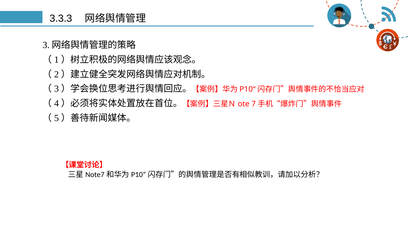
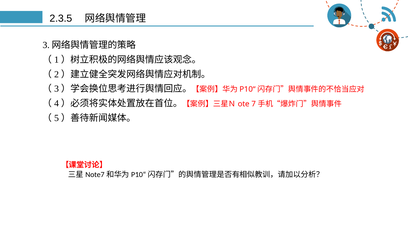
3.3.3: 3.3.3 -> 2.3.5 (61, 18)
